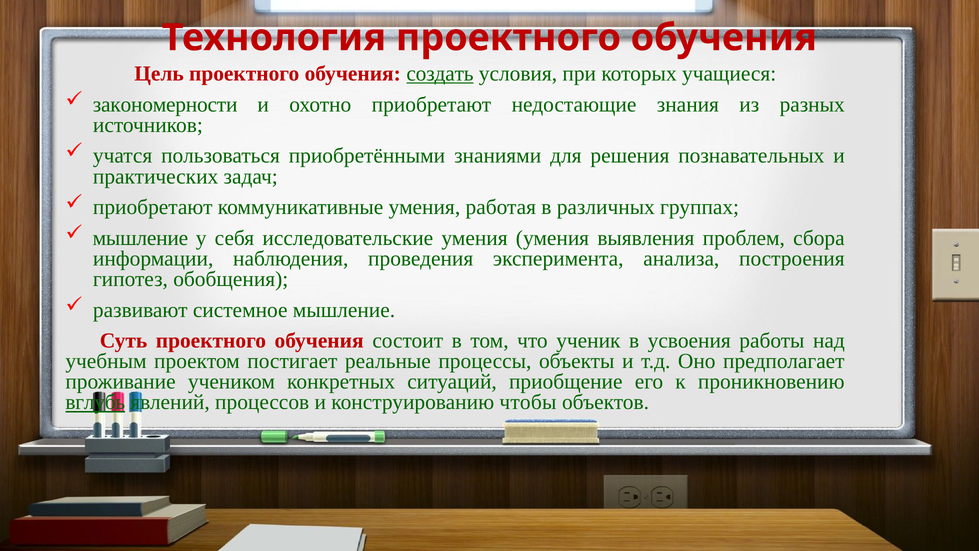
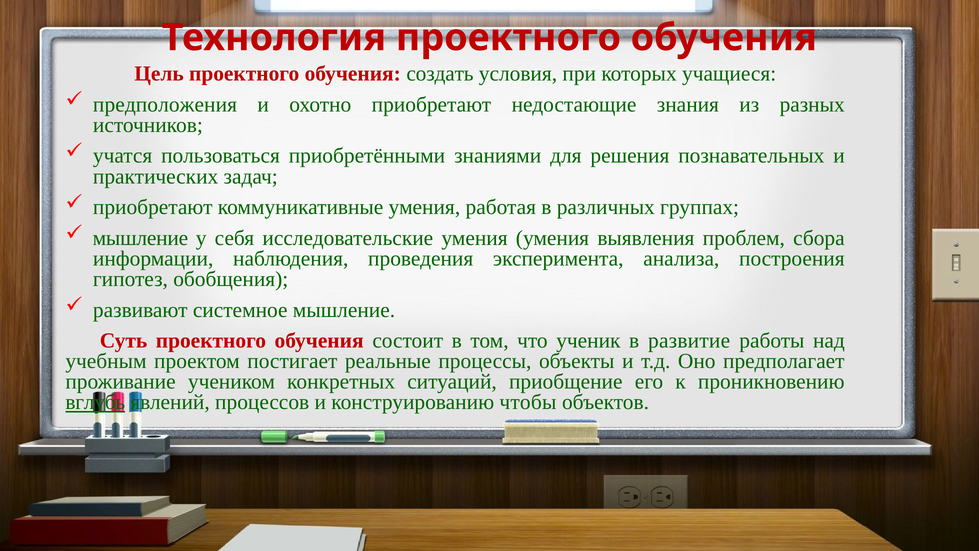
создать underline: present -> none (440, 74)
закономерности: закономерности -> предположения (165, 105)
усвоения: усвоения -> развитие (689, 341)
